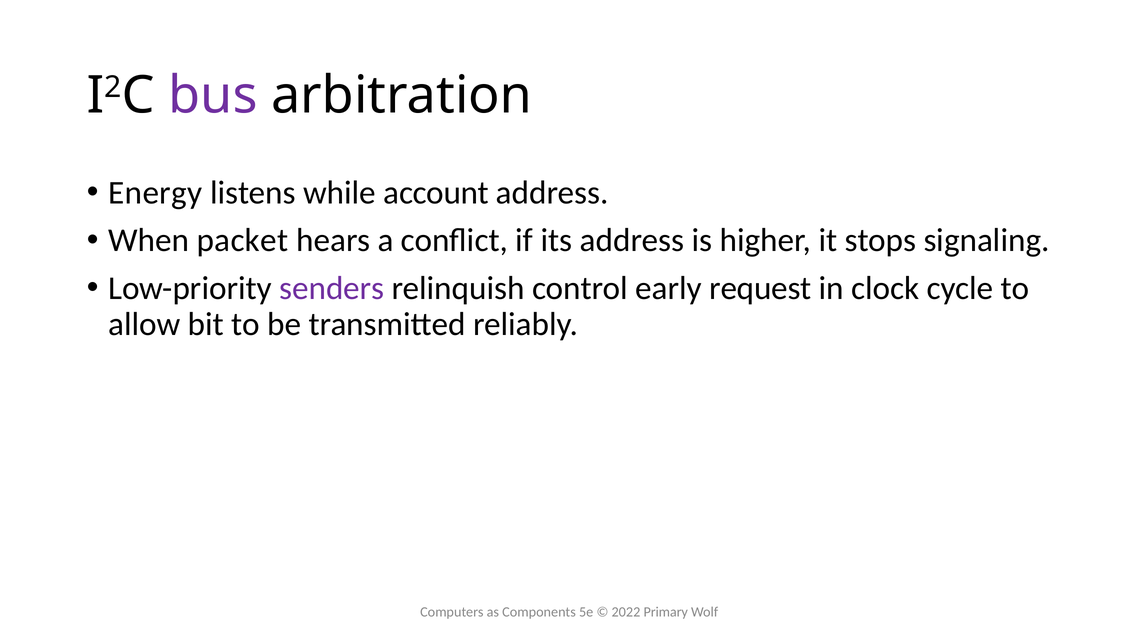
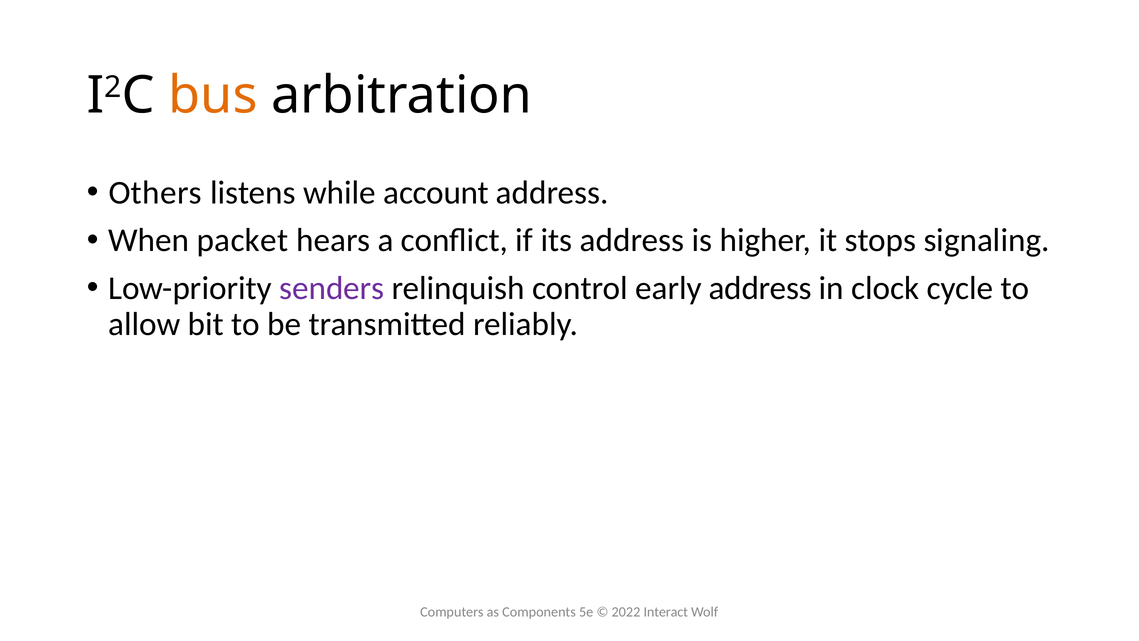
bus colour: purple -> orange (213, 96)
Energy: Energy -> Others (155, 193)
early request: request -> address (760, 288)
Primary: Primary -> Interact (666, 612)
